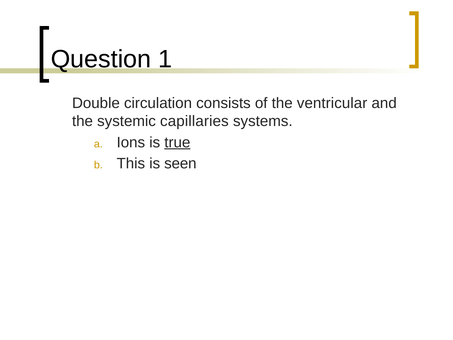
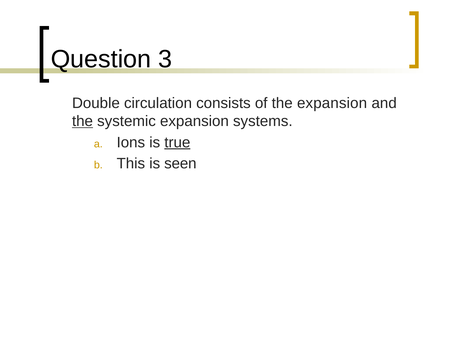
1: 1 -> 3 (165, 59)
the ventricular: ventricular -> expansion (332, 103)
the underline: none -> present (82, 121)
systemic capillaries: capillaries -> expansion (194, 121)
